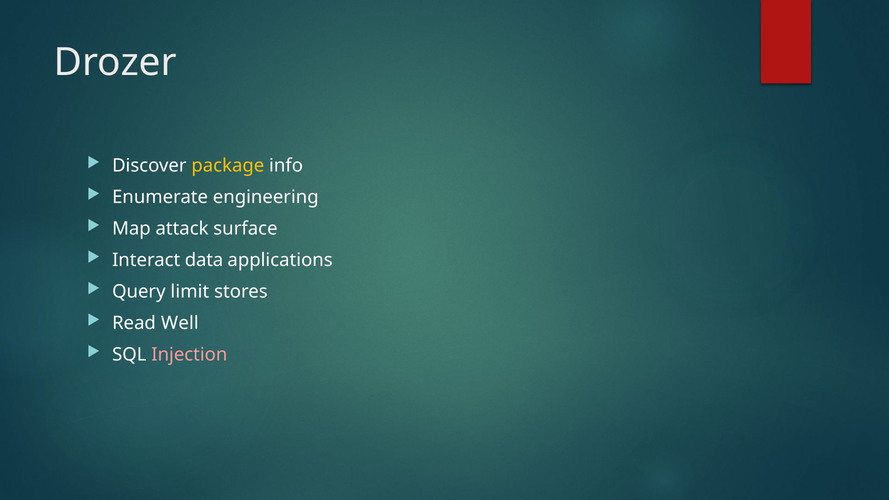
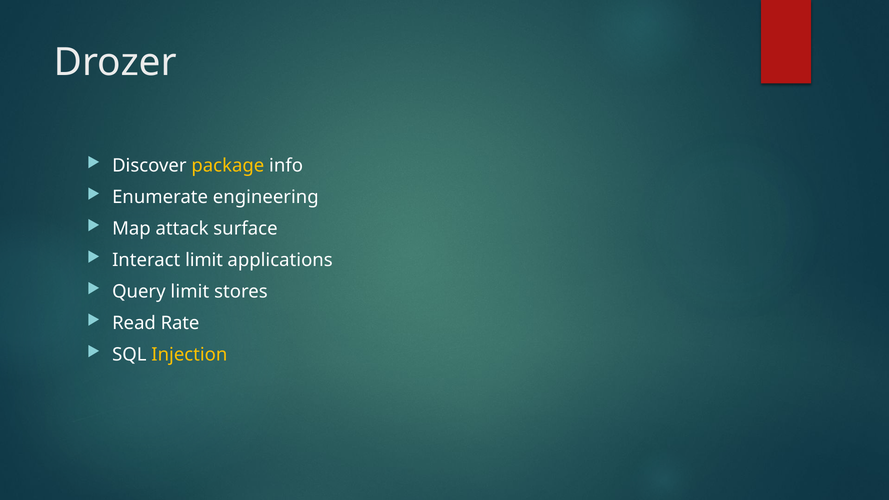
Interact data: data -> limit (204, 260)
Well: Well -> Rate (180, 323)
Injection colour: pink -> yellow (189, 354)
